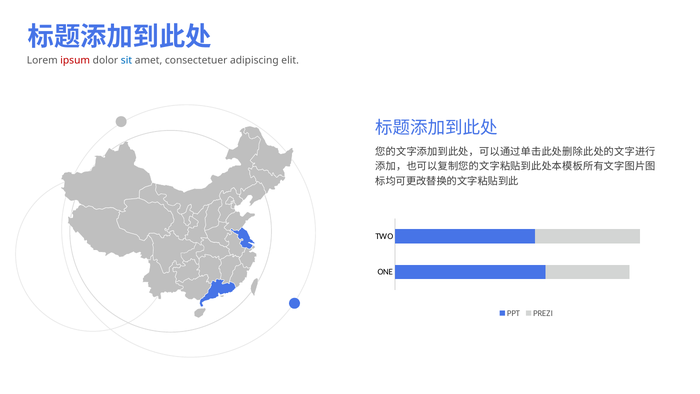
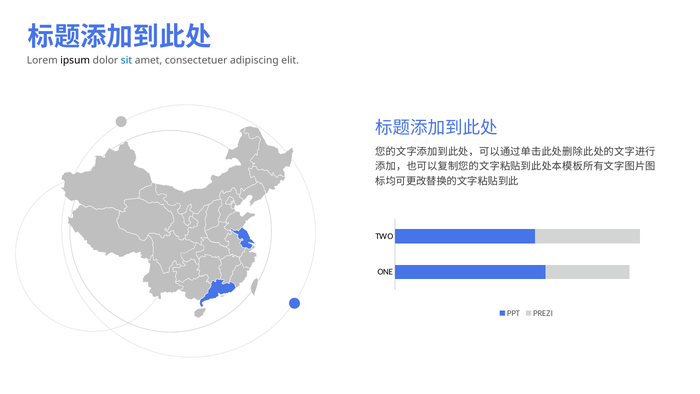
ipsum colour: red -> black (75, 61)
